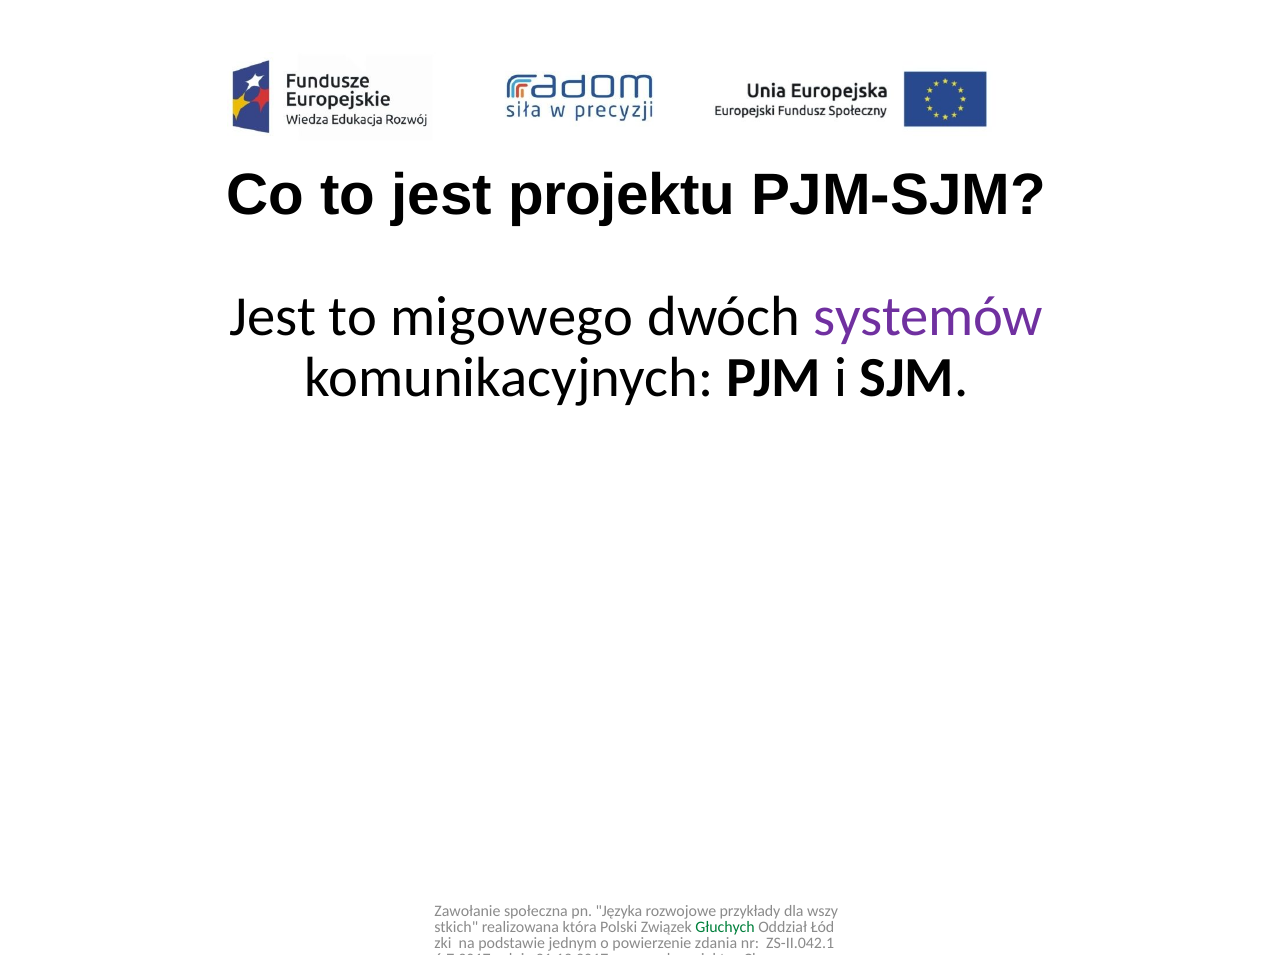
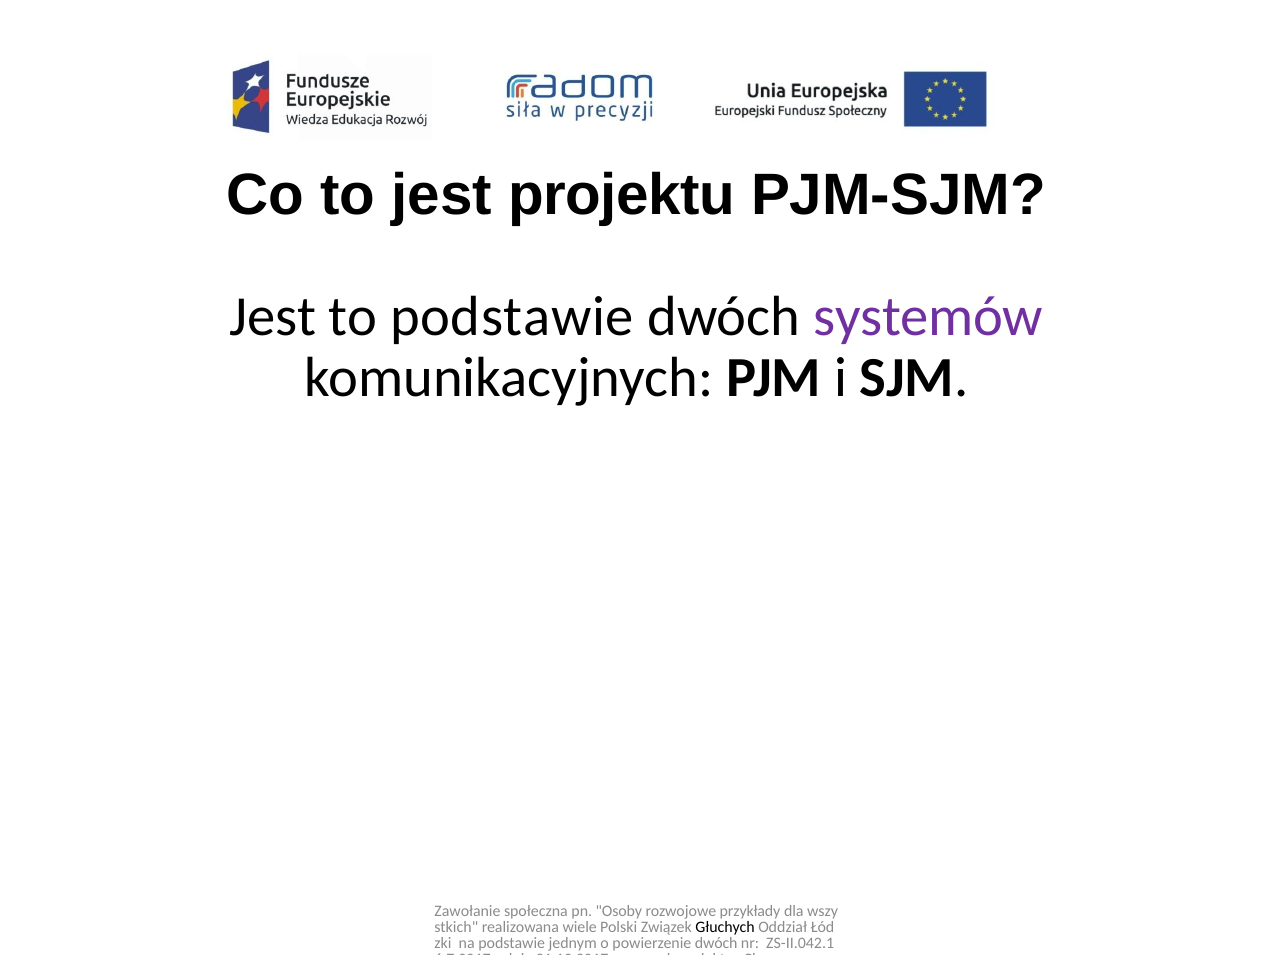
to migowego: migowego -> podstawie (512, 316)
Języka: Języka -> Osoby (619, 911)
która: która -> wiele (580, 927)
Głuchych colour: green -> black (725, 927)
powierzenie zdania: zdania -> dwóch (716, 943)
